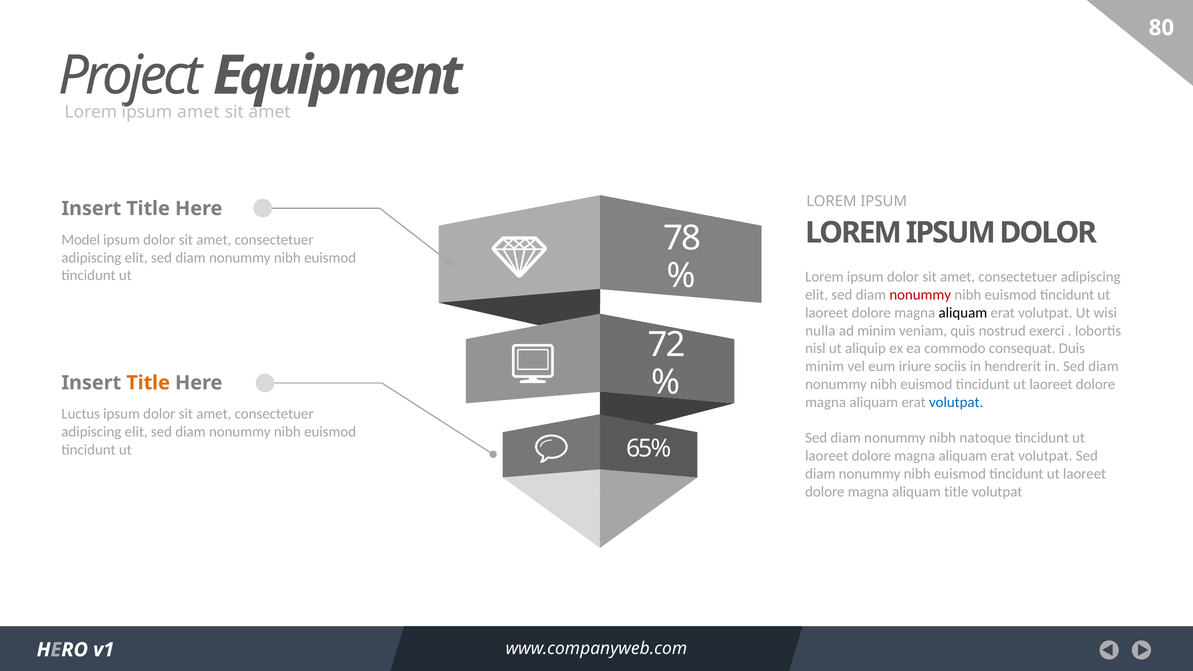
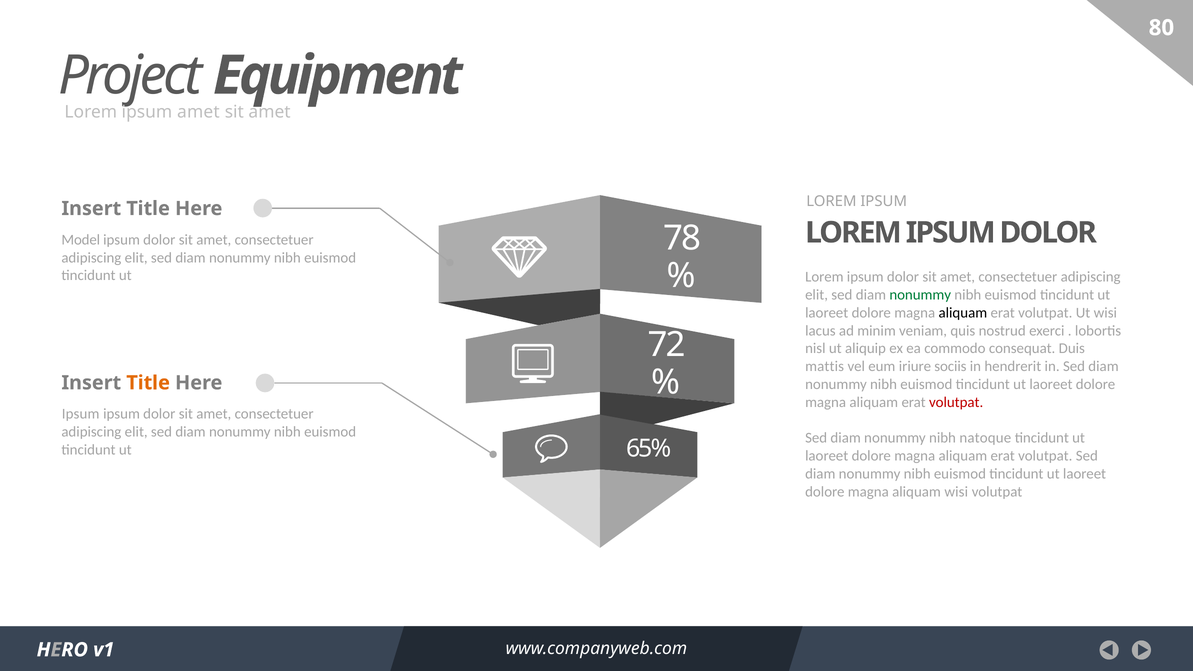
nonummy colour: red -> green (920, 295)
nulla: nulla -> lacus (820, 331)
minim: minim -> mattis (825, 366)
volutpat colour: blue -> red (956, 402)
Luctus: Luctus -> Ipsum (81, 414)
aliquam title: title -> wisi (956, 492)
